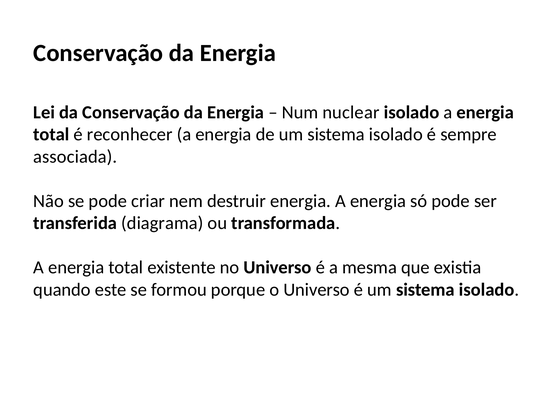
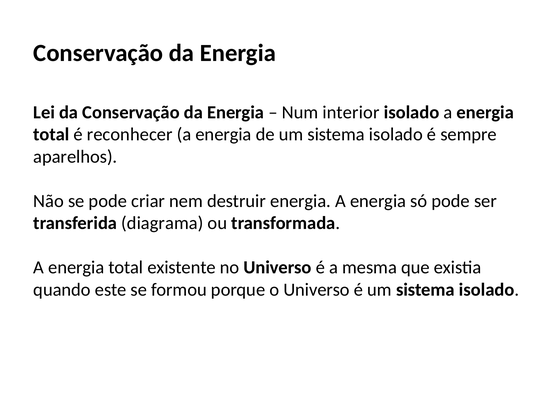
nuclear: nuclear -> interior (351, 112)
associada: associada -> aparelhos (75, 157)
